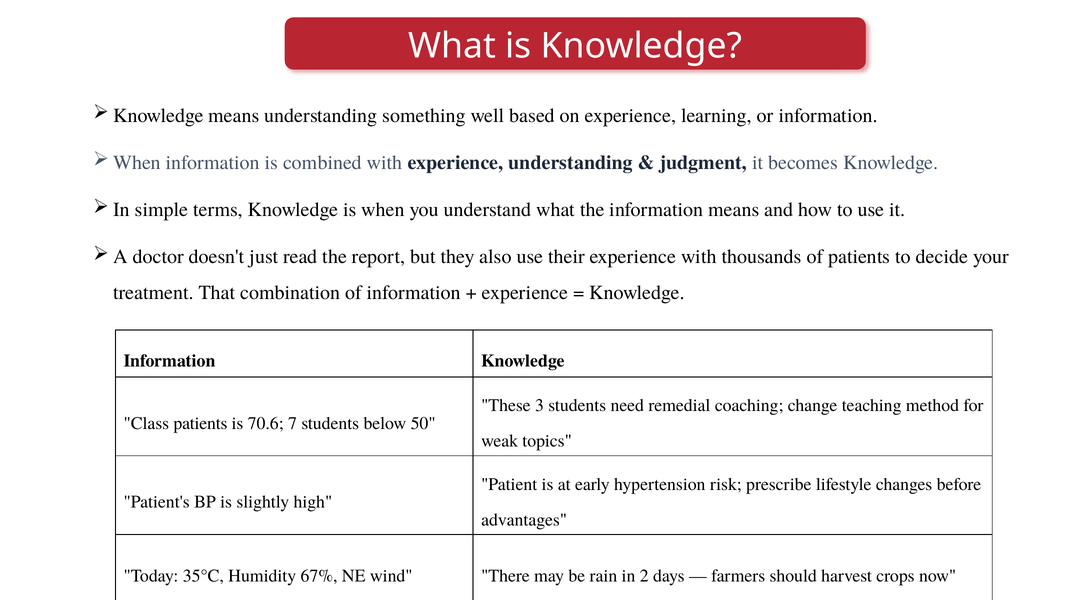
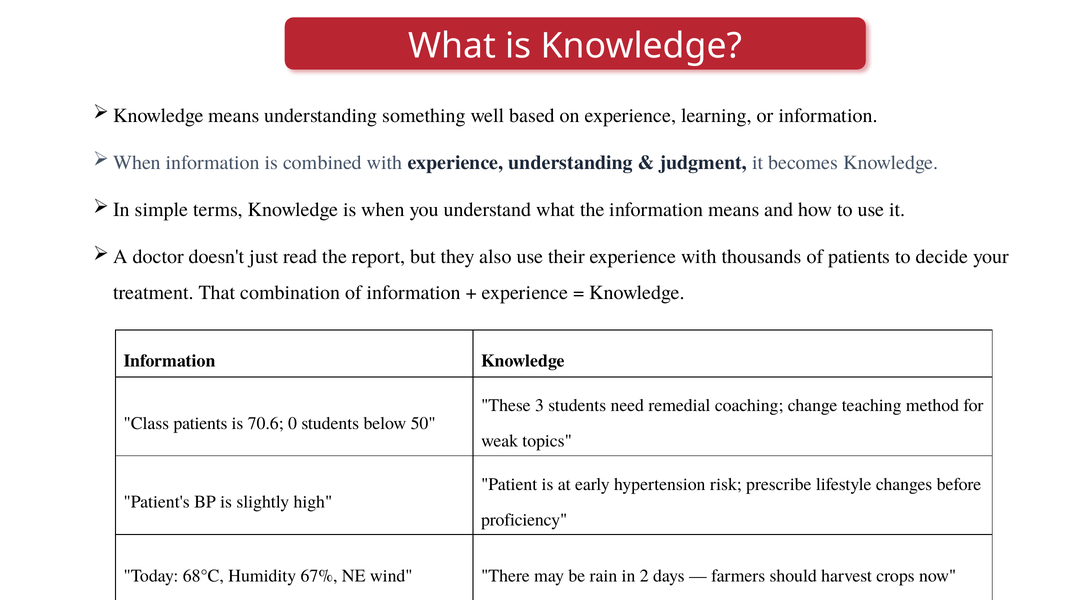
7: 7 -> 0 (293, 423)
advantages: advantages -> proficiency (524, 520)
35°C: 35°C -> 68°C (203, 576)
